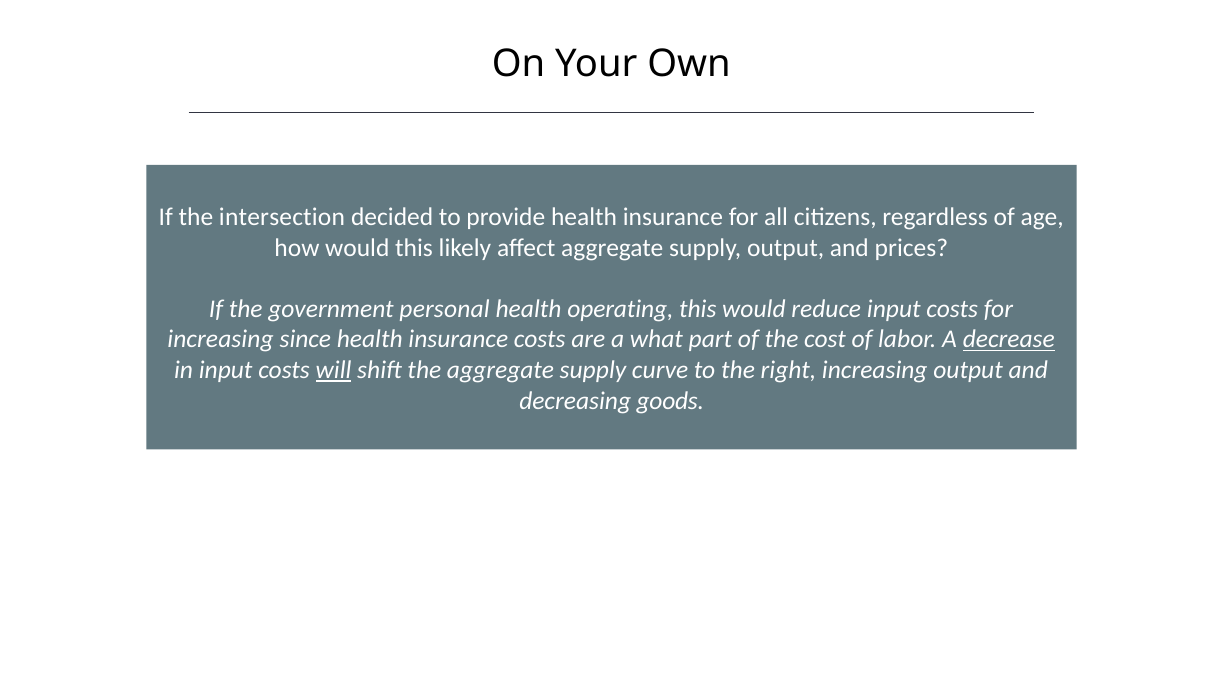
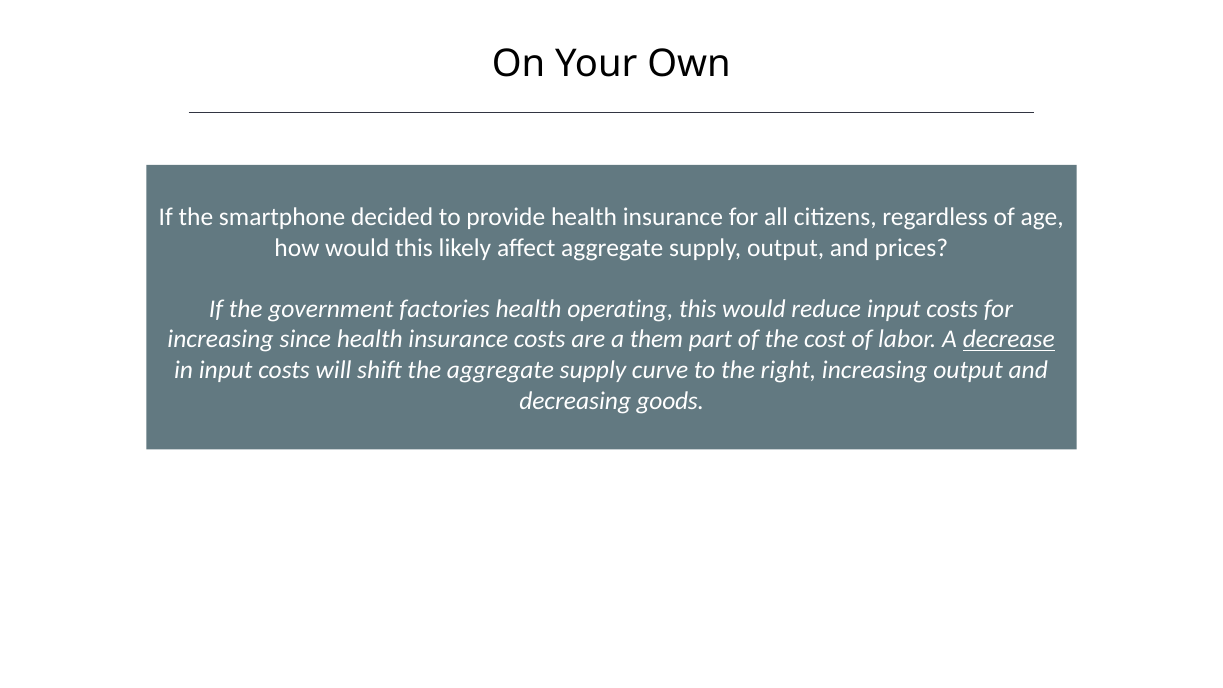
intersection: intersection -> smartphone (282, 217)
personal: personal -> factories (445, 309)
what: what -> them (657, 339)
will underline: present -> none (334, 370)
